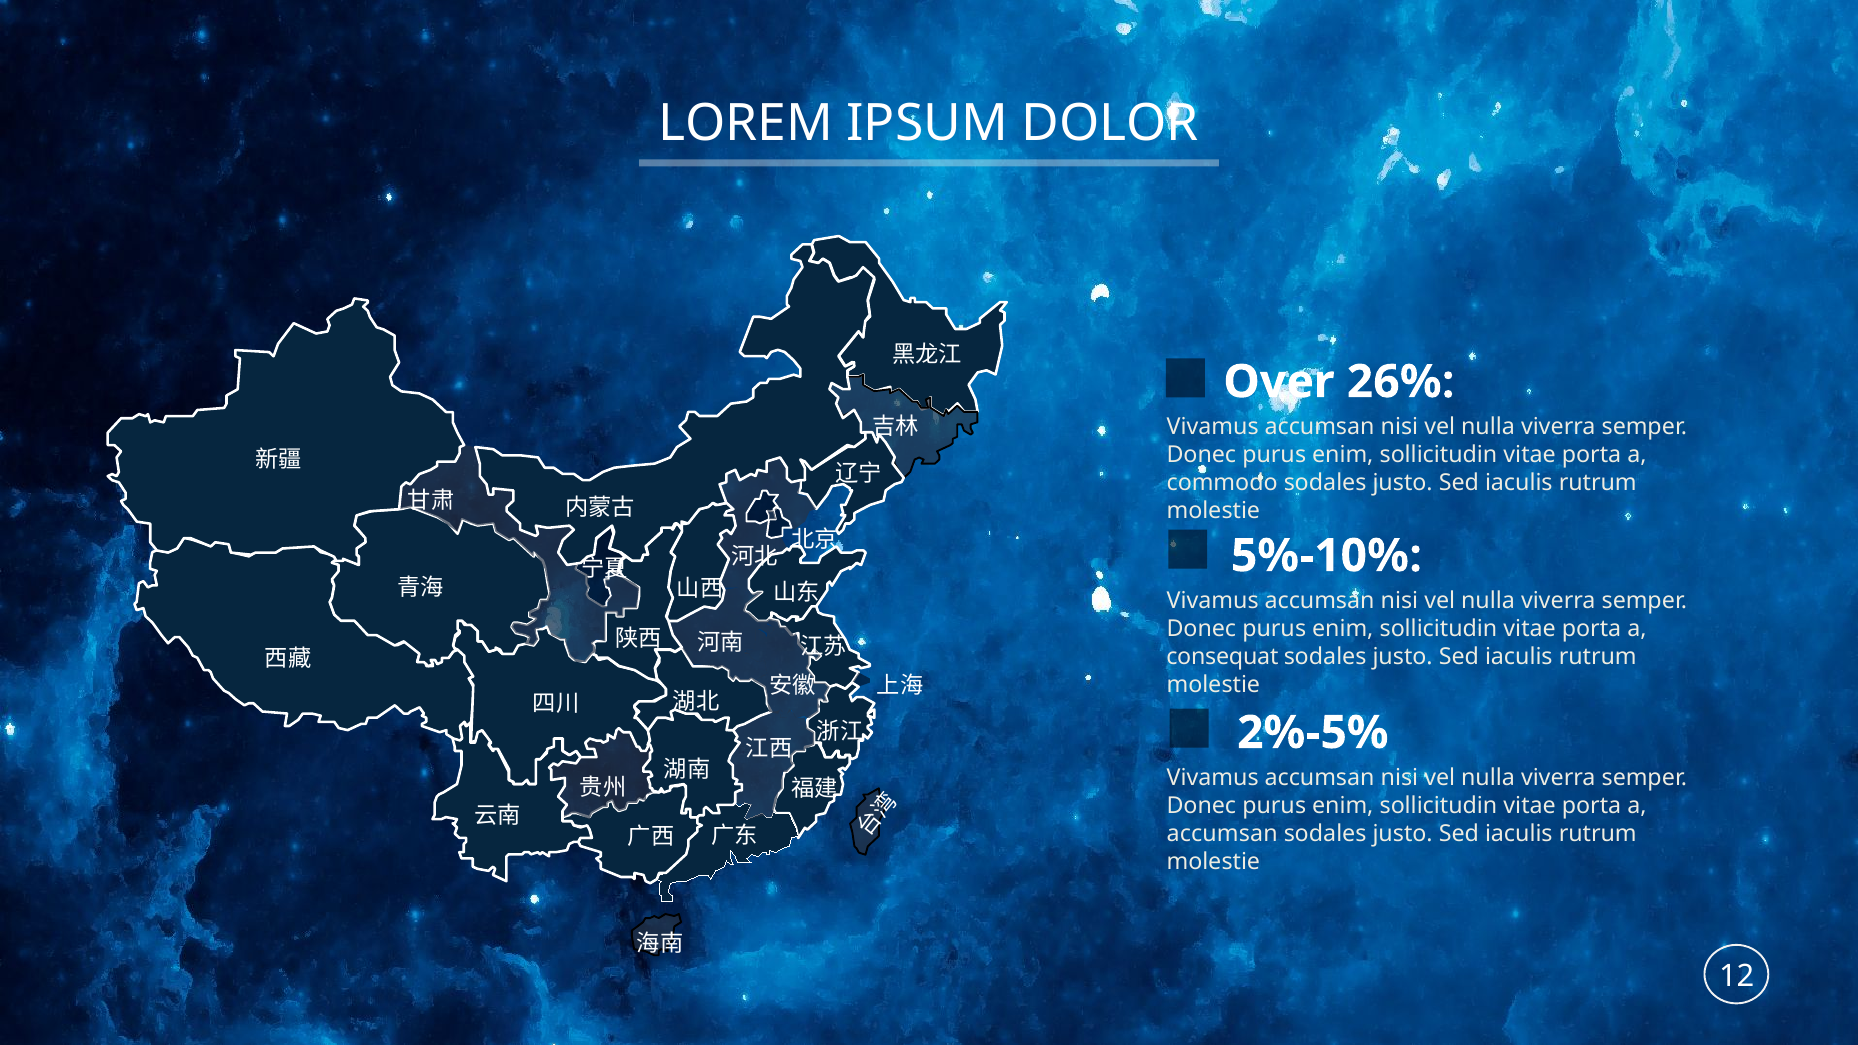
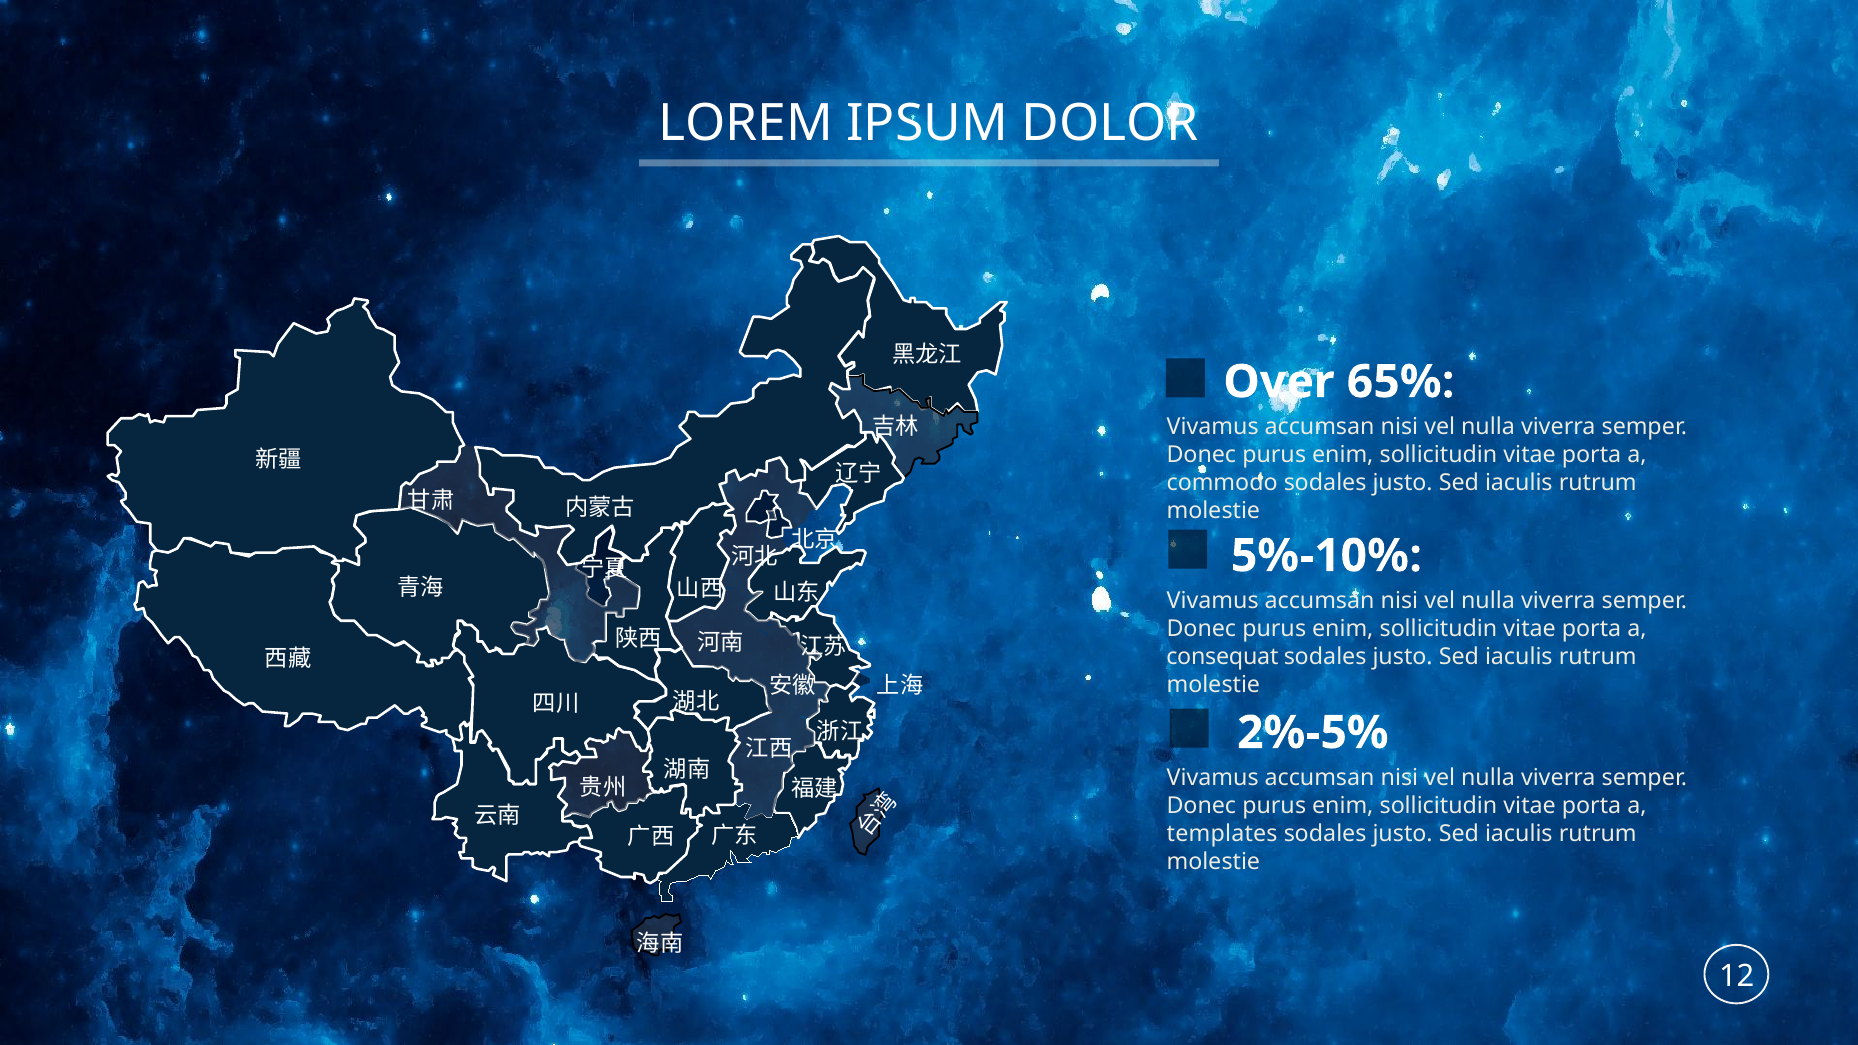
26%: 26% -> 65% (1401, 382)
accumsan: accumsan -> templates (1222, 834)
